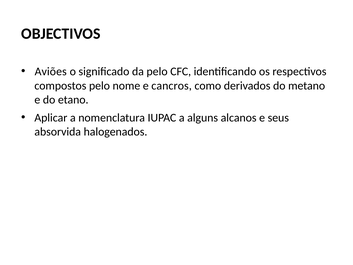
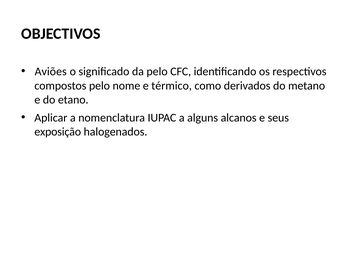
cancros: cancros -> térmico (172, 86)
absorvida: absorvida -> exposição (58, 132)
